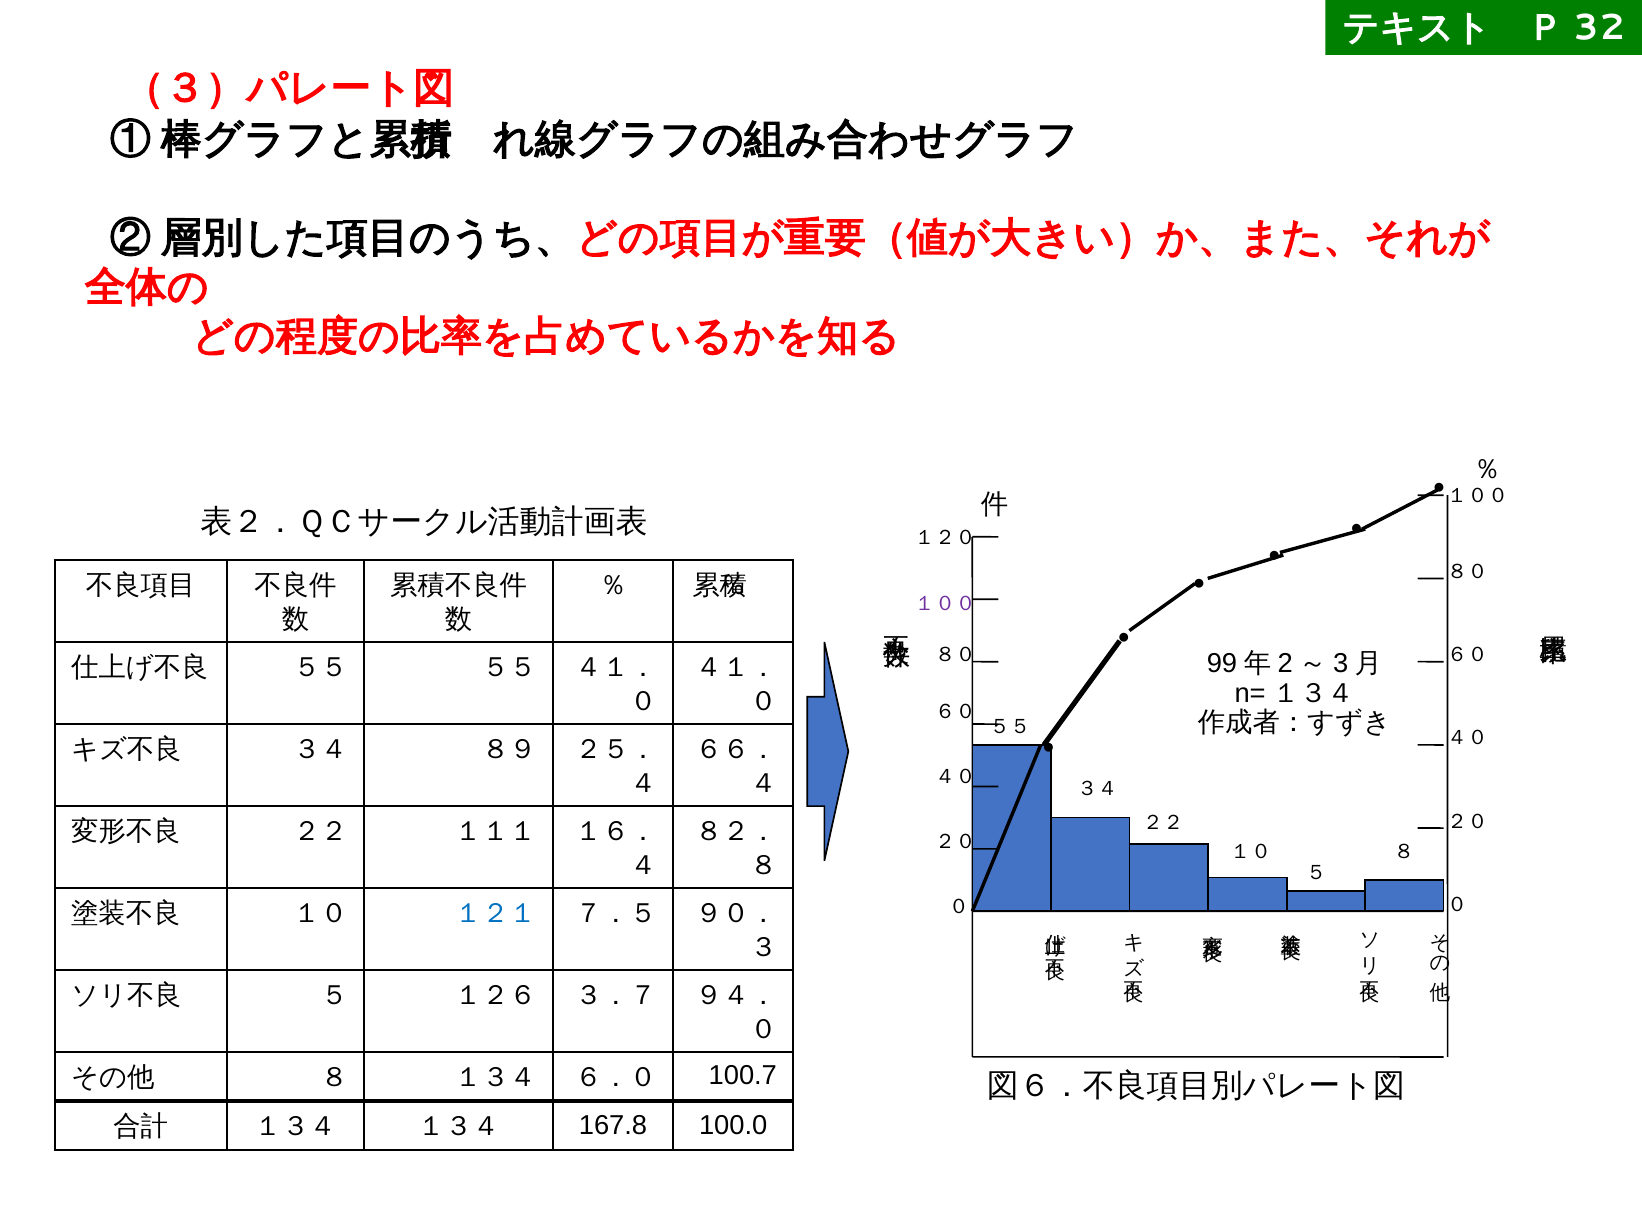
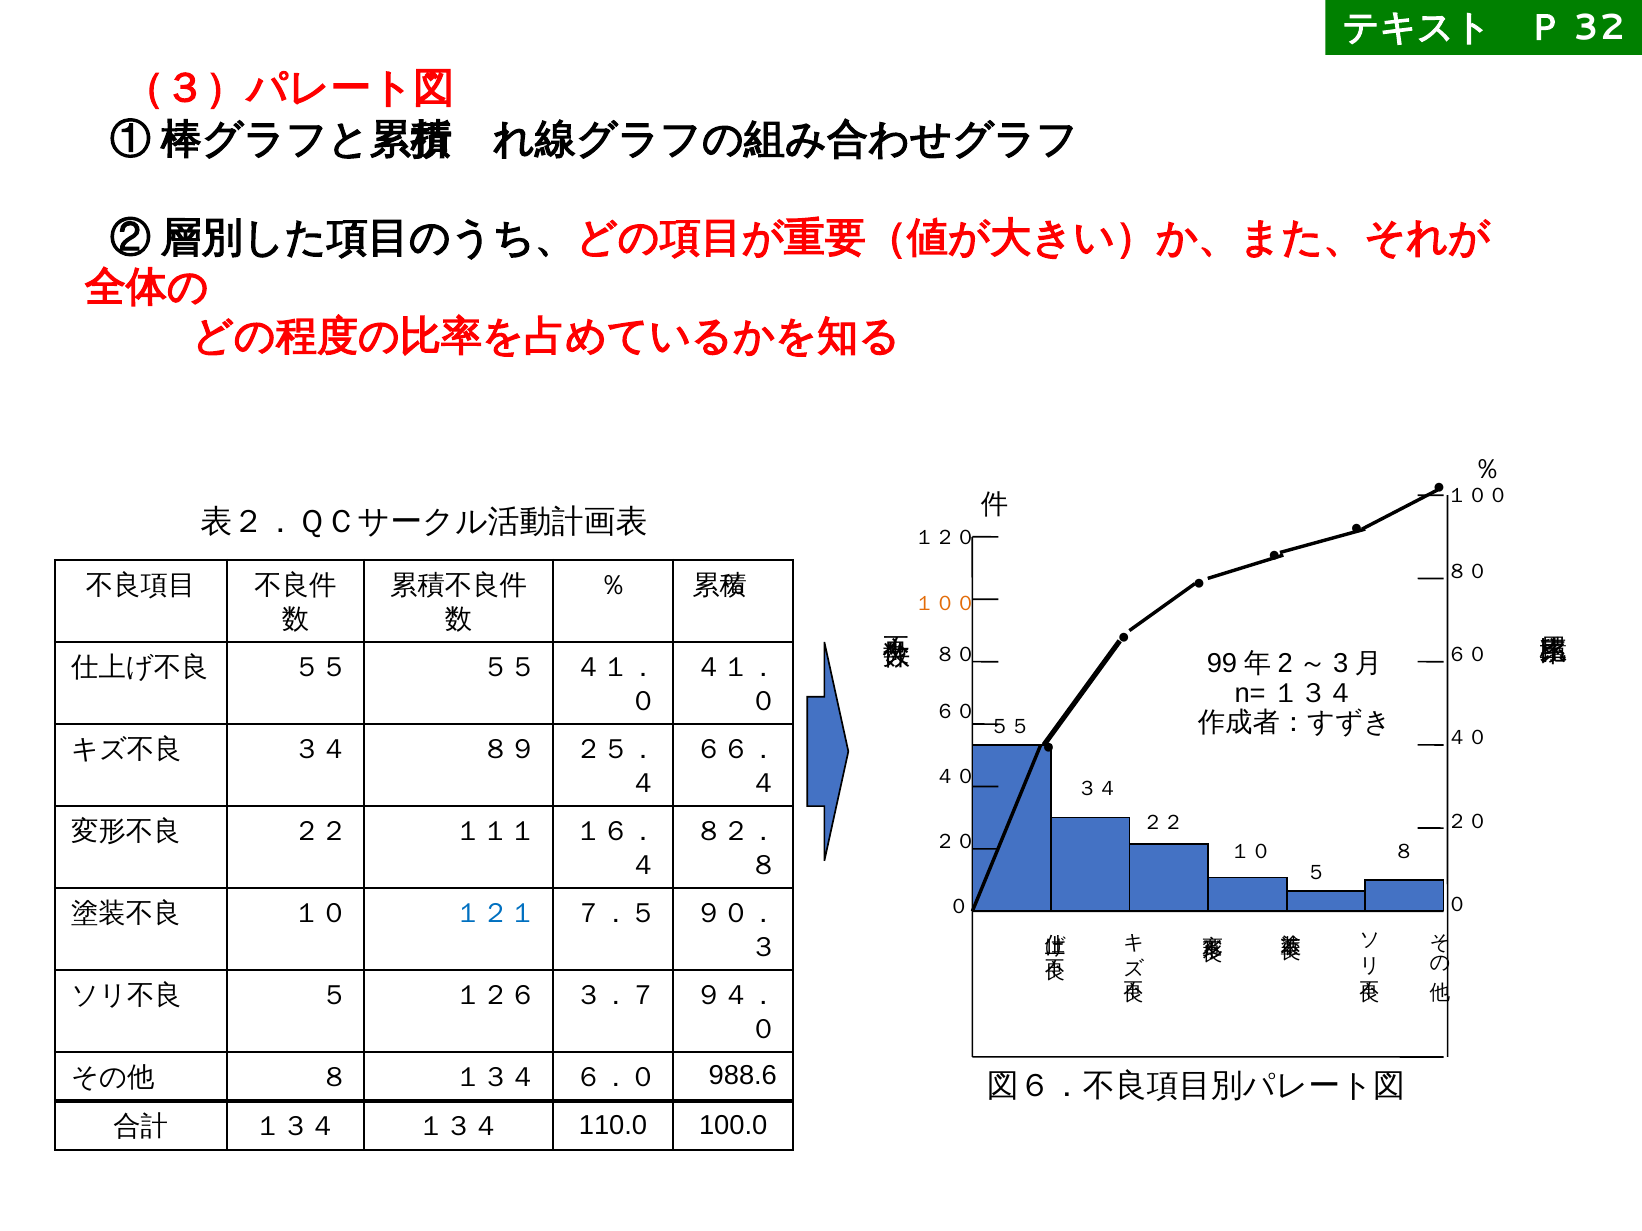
１００ colour: purple -> orange (945, 604)
100.7: 100.7 -> 988.6 (743, 1076)
167.8: 167.8 -> 110.0 (613, 1126)
